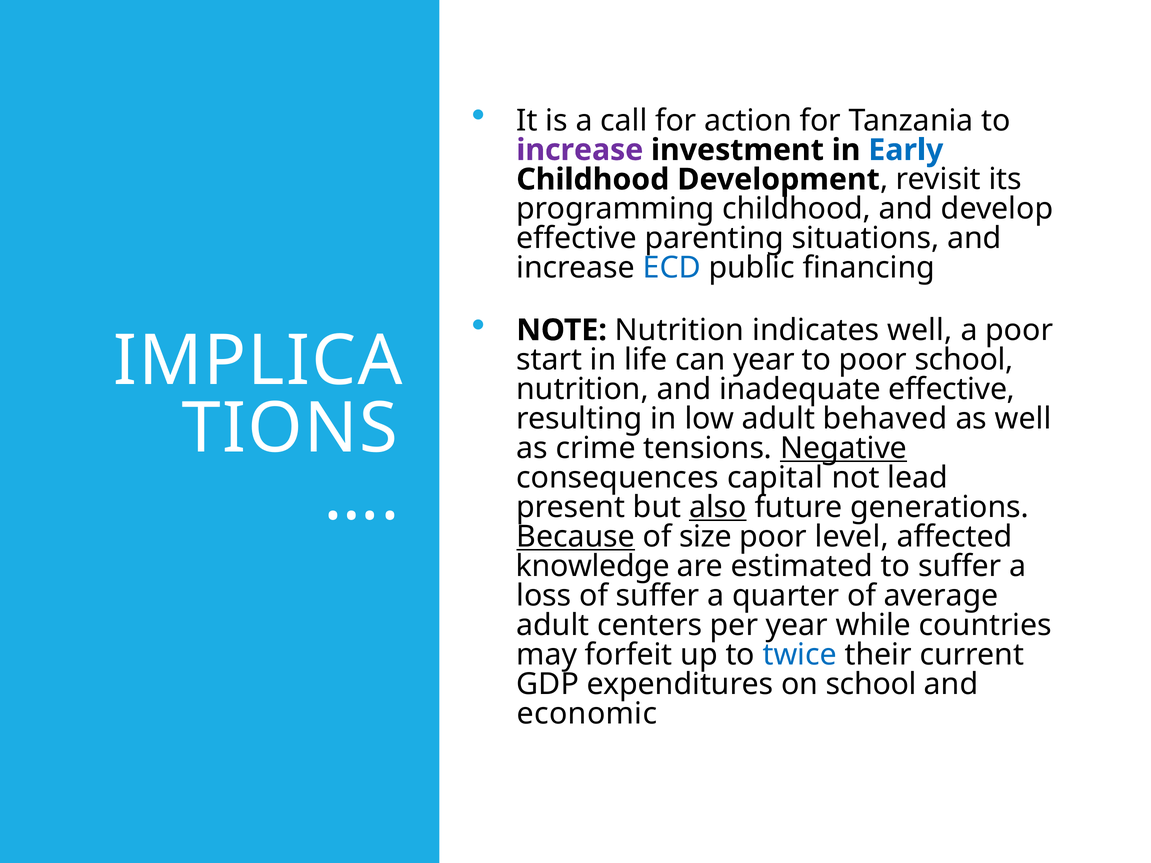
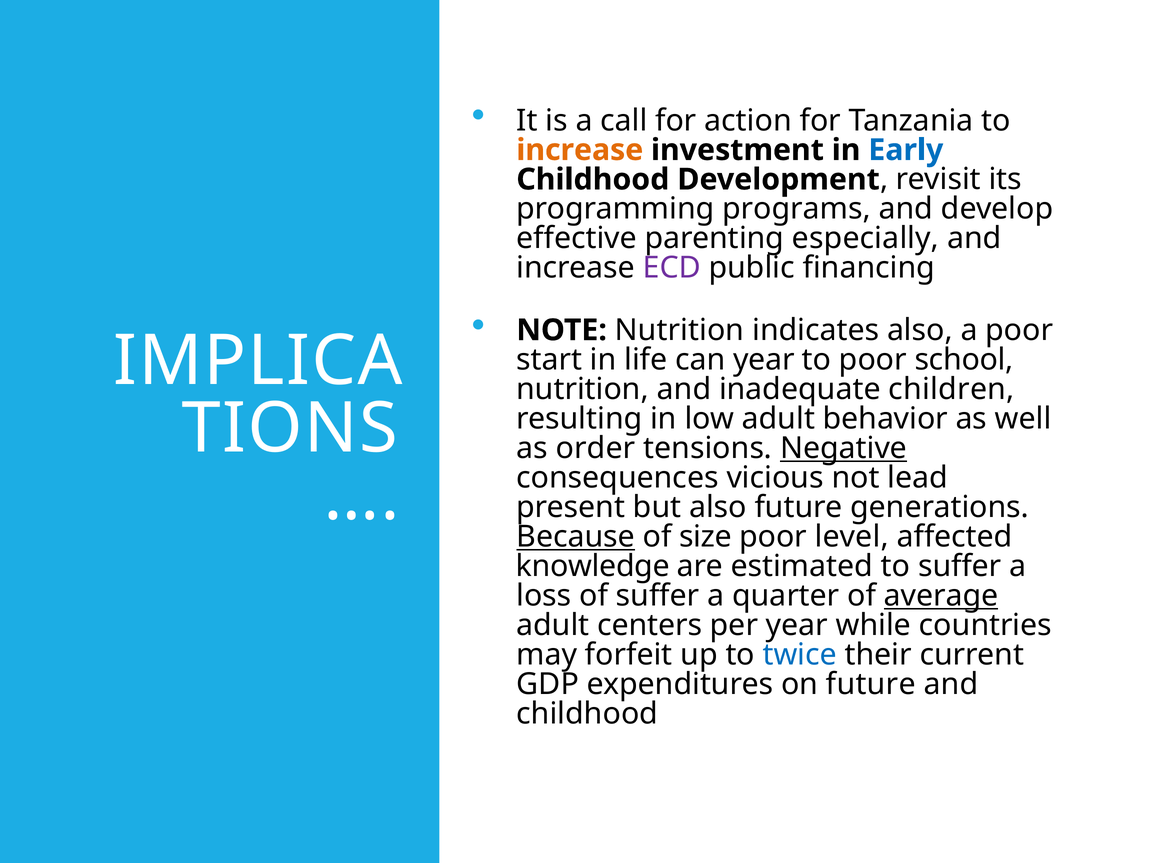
increase colour: purple -> orange (580, 150)
programming childhood: childhood -> programs (797, 209)
situations: situations -> especially (866, 239)
ECD colour: blue -> purple (672, 268)
indicates well: well -> also (920, 330)
inadequate effective: effective -> children (951, 389)
behaved: behaved -> behavior (885, 419)
crime: crime -> order (596, 448)
capital: capital -> vicious (775, 478)
also underline: present -> none (718, 507)
average underline: none -> present (941, 596)
on school: school -> future (871, 684)
economic: economic -> childhood (587, 714)
